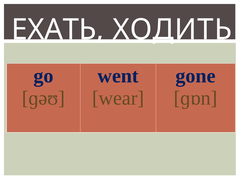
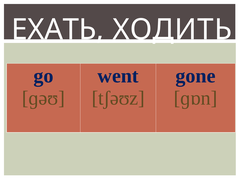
wear: wear -> tʃəʊz (118, 98)
